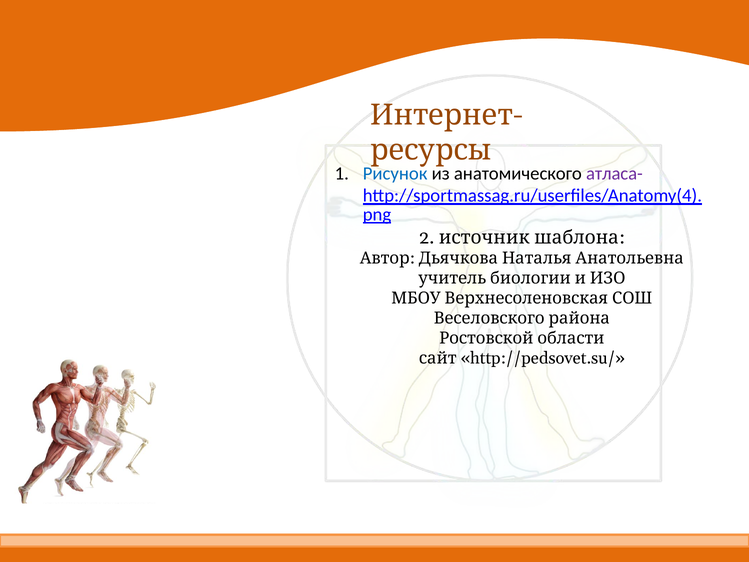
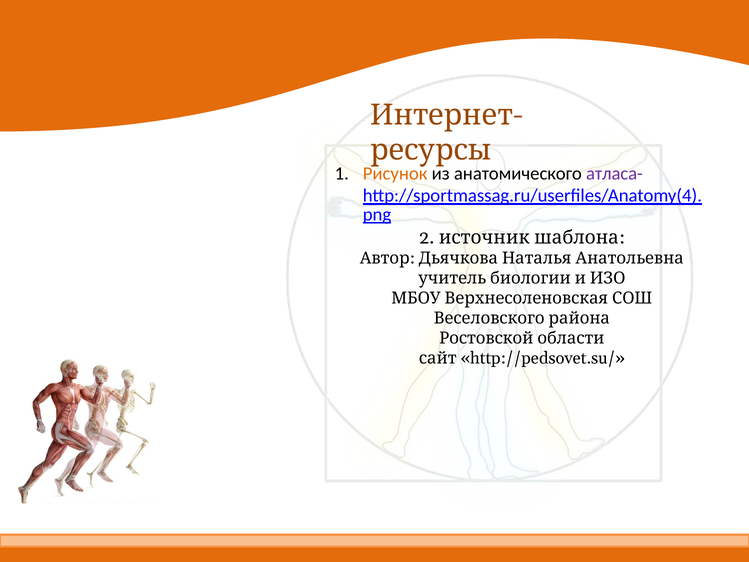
Рисунок colour: blue -> orange (395, 173)
